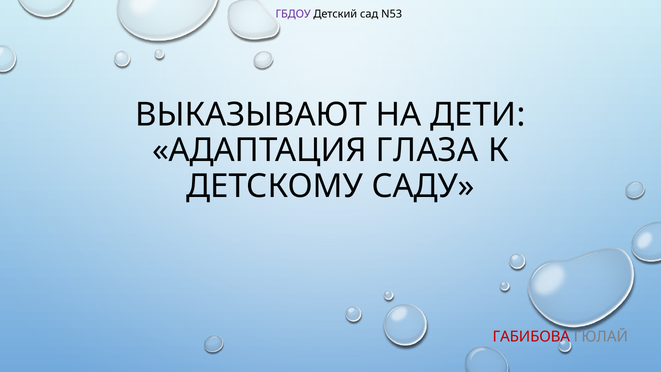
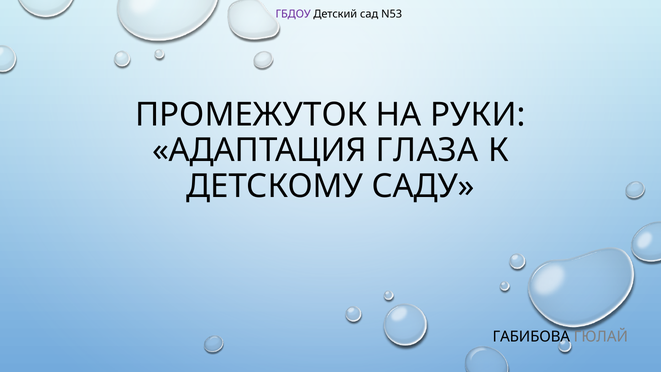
ВЫКАЗЫВАЮТ: ВЫКАЗЫВАЮТ -> ПРОМЕЖУТОК (251, 115)
ДЕТИ: ДЕТИ -> РУКИ (478, 115)
ГАБИБОВА colour: red -> black (531, 337)
